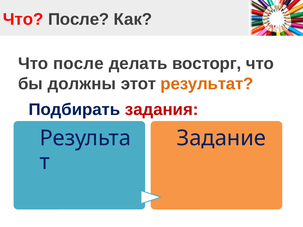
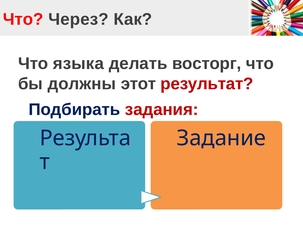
После: После -> Через (78, 19)
после: после -> языка (78, 64)
результат colour: orange -> red (207, 84)
